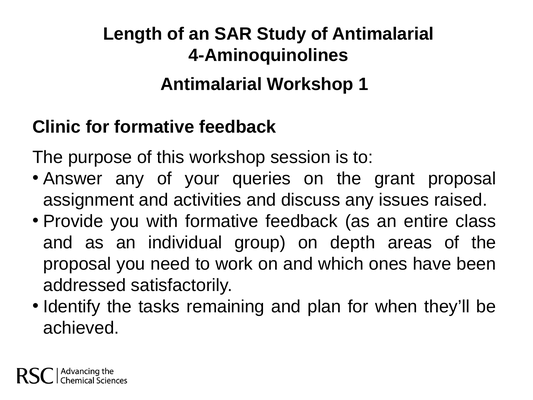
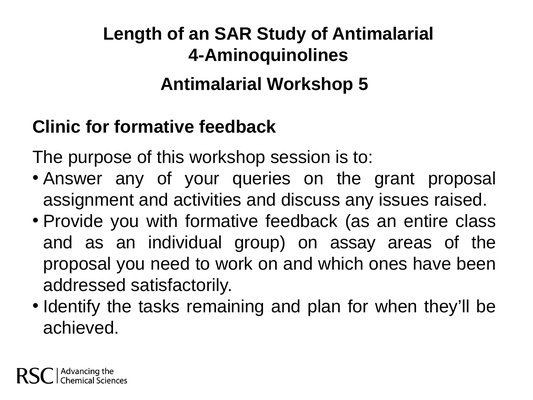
1: 1 -> 5 (363, 84)
depth: depth -> assay (353, 242)
